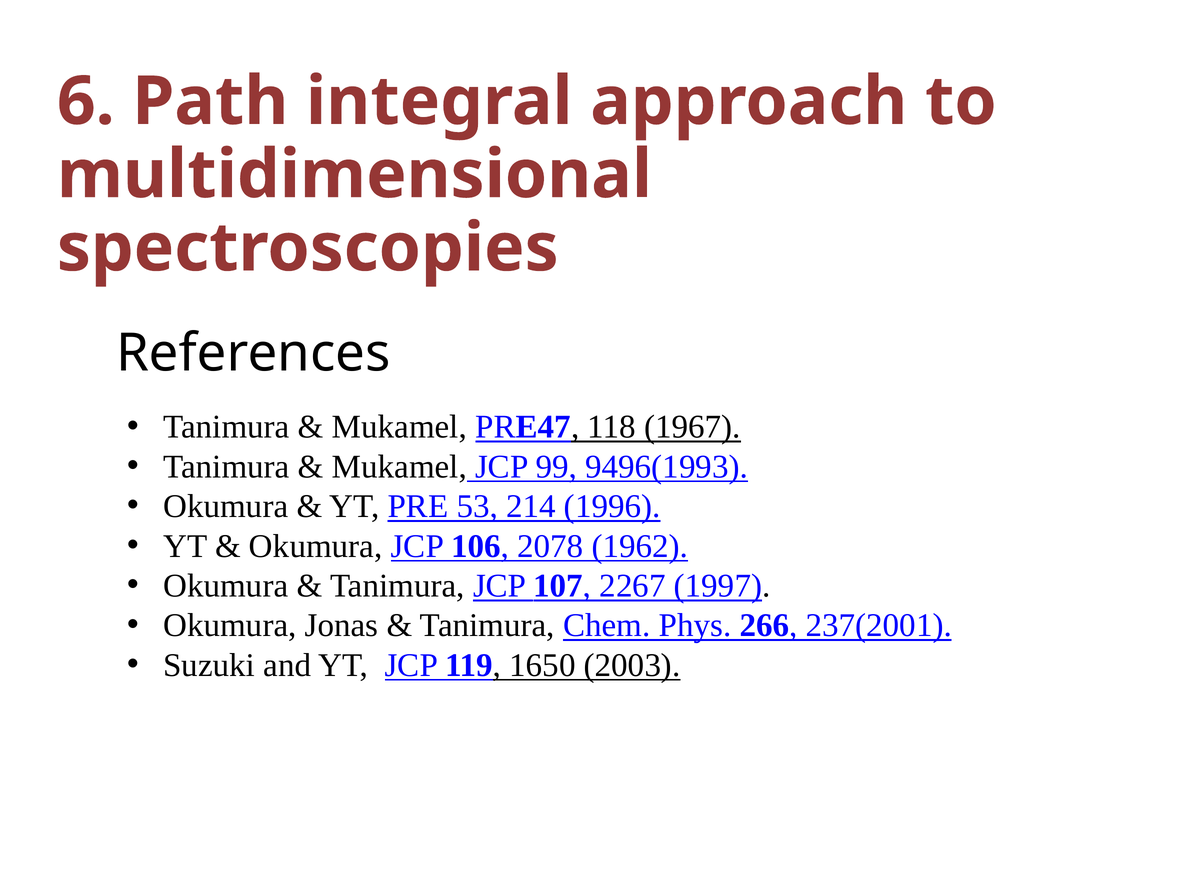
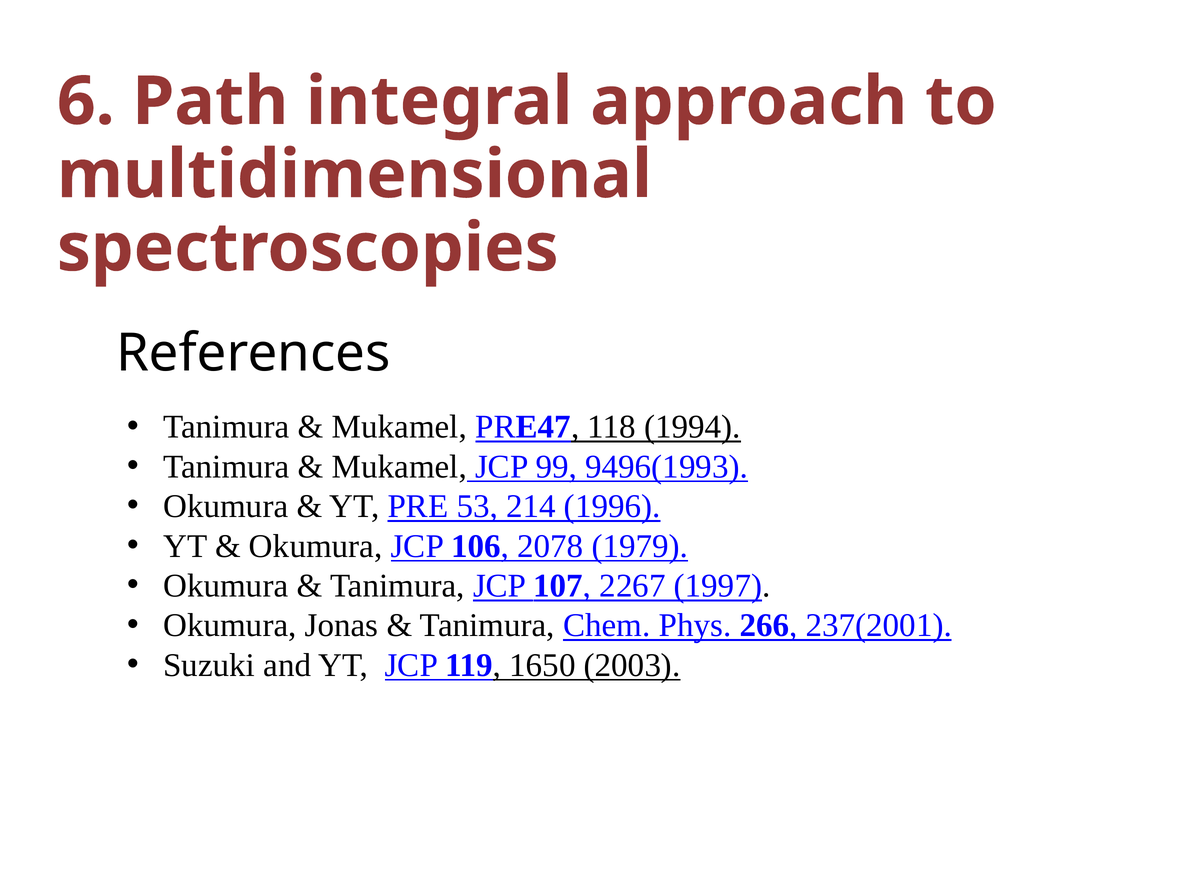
1967: 1967 -> 1994 (692, 427)
1962: 1962 -> 1979 (640, 546)
